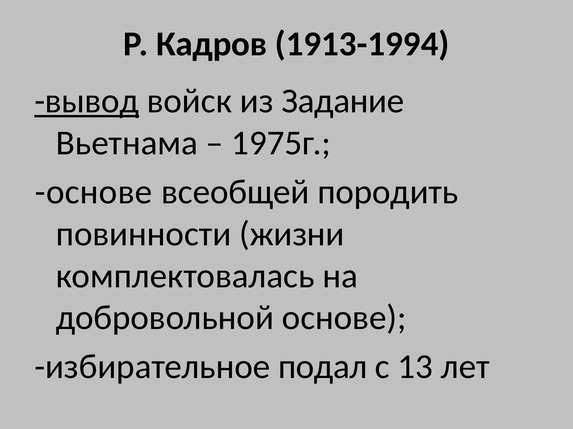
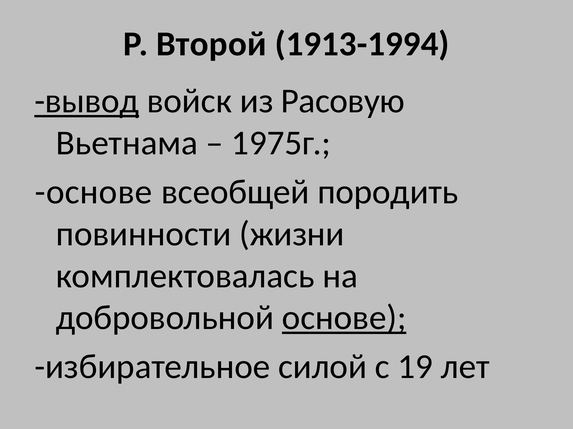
Кадров: Кадров -> Второй (211, 44)
Задание: Задание -> Расовую (343, 101)
основе underline: none -> present (344, 318)
подал: подал -> силой (323, 367)
13: 13 -> 19 (415, 367)
